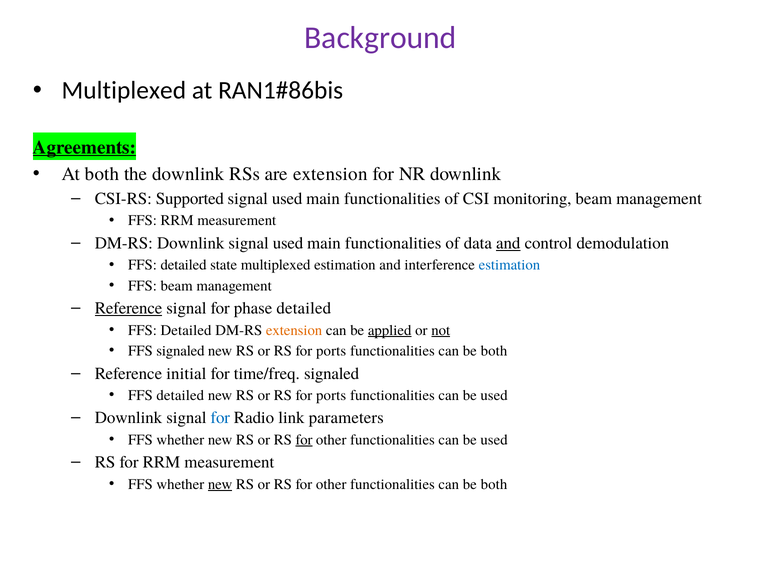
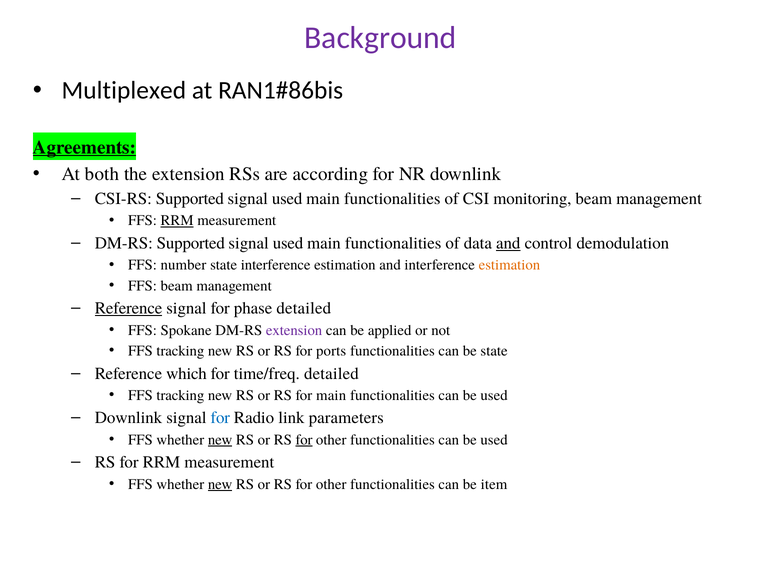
the downlink: downlink -> extension (188, 174)
are extension: extension -> according (330, 174)
RRM underline: none -> present (177, 220)
DM-RS Downlink: Downlink -> Supported (191, 243)
detailed: detailed -> number (183, 265)
state multiplexed: multiplexed -> interference (276, 265)
estimation colour: blue -> orange (509, 265)
Detailed: Detailed -> Spokane (186, 330)
extension colour: orange -> purple (294, 330)
applied underline: present -> none (390, 330)
not underline: present -> none (441, 330)
signaled: signaled -> tracking (180, 351)
both: both -> state (494, 351)
initial: initial -> which (187, 373)
time/freq signaled: signaled -> detailed (331, 373)
detailed: detailed -> tracking (180, 395)
ports: ports -> main (331, 395)
new underline: none -> present (220, 440)
both: both -> item (494, 484)
